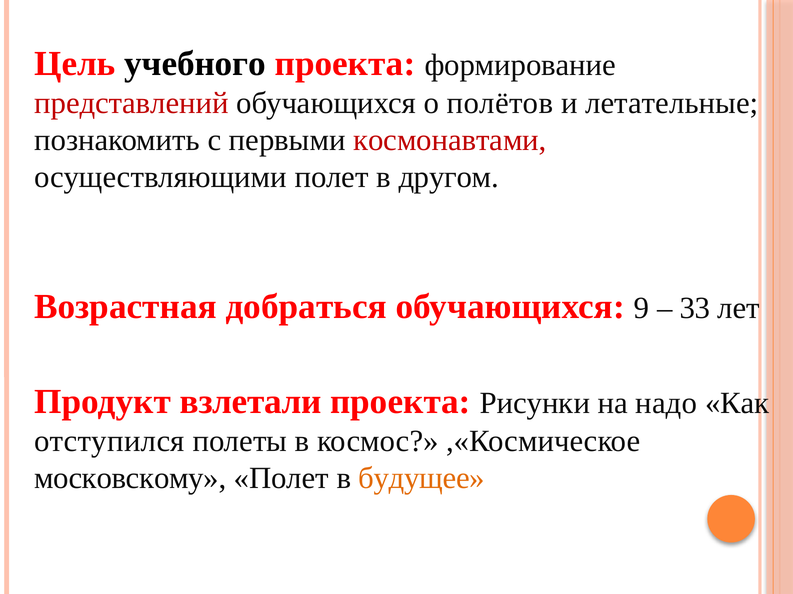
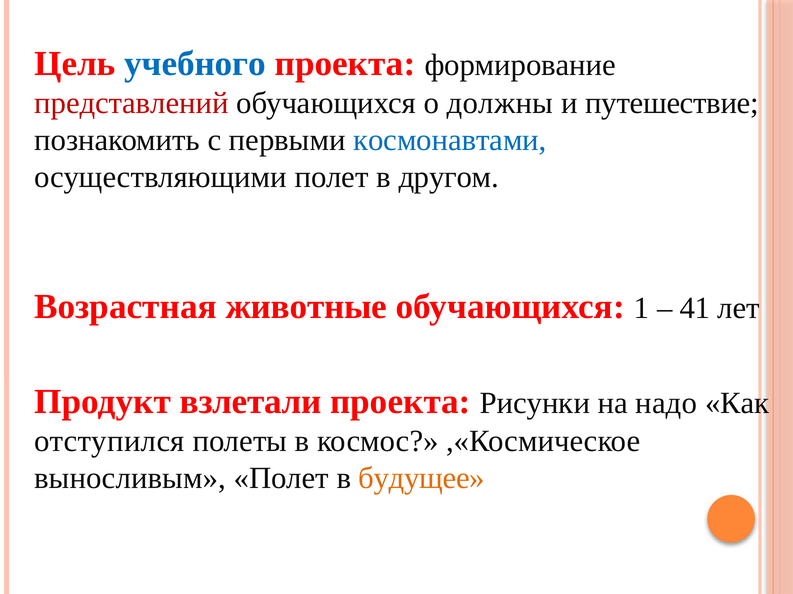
учебного colour: black -> blue (195, 64)
полётов: полётов -> должны (500, 103)
летательные: летательные -> путешествие (672, 103)
космонавтами colour: red -> blue (450, 140)
добраться: добраться -> животные (306, 307)
9: 9 -> 1 (642, 309)
33: 33 -> 41 (695, 309)
московскому: московскому -> выносливым (130, 479)
